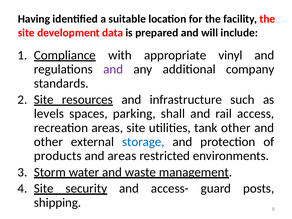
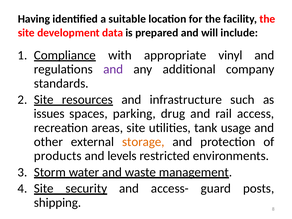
levels: levels -> issues (49, 114)
shall: shall -> drug (173, 114)
tank other: other -> usage (236, 128)
storage colour: blue -> orange (143, 142)
and areas: areas -> levels (122, 156)
